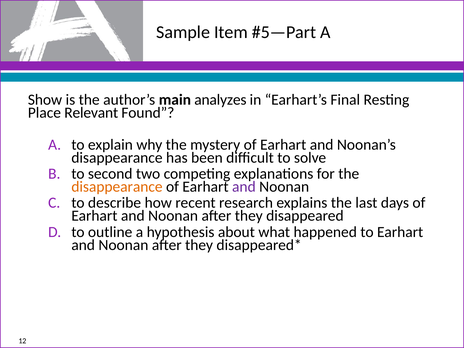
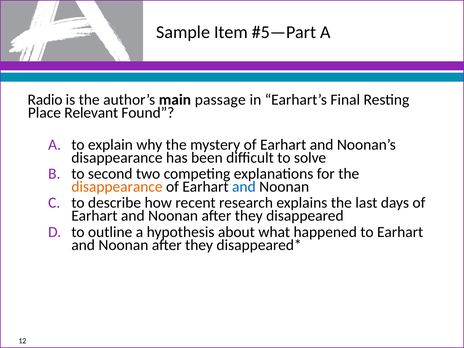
Show: Show -> Radio (45, 100)
analyzes: analyzes -> passage (220, 100)
and colour: purple -> blue (244, 187)
